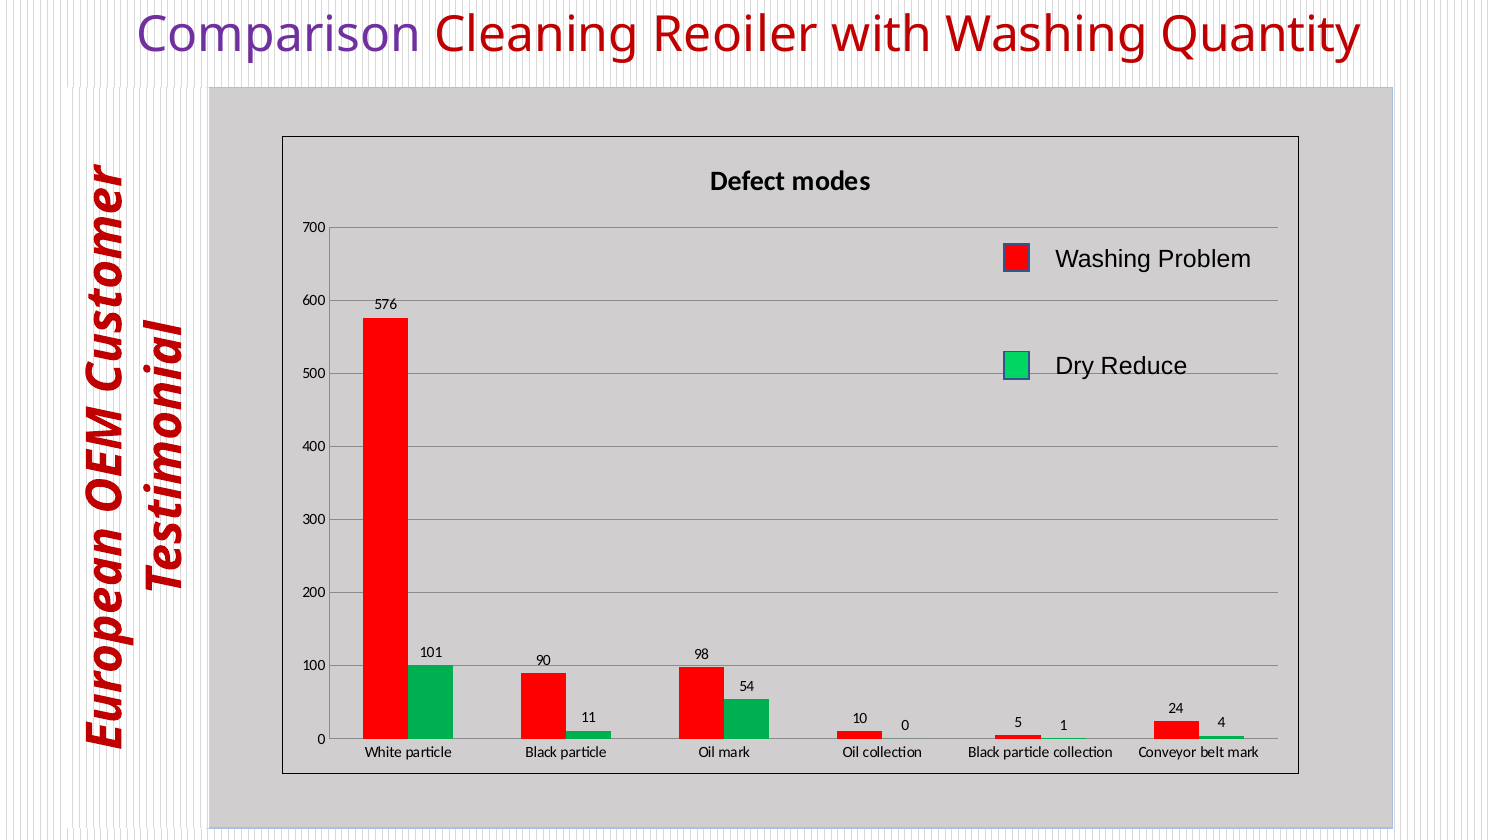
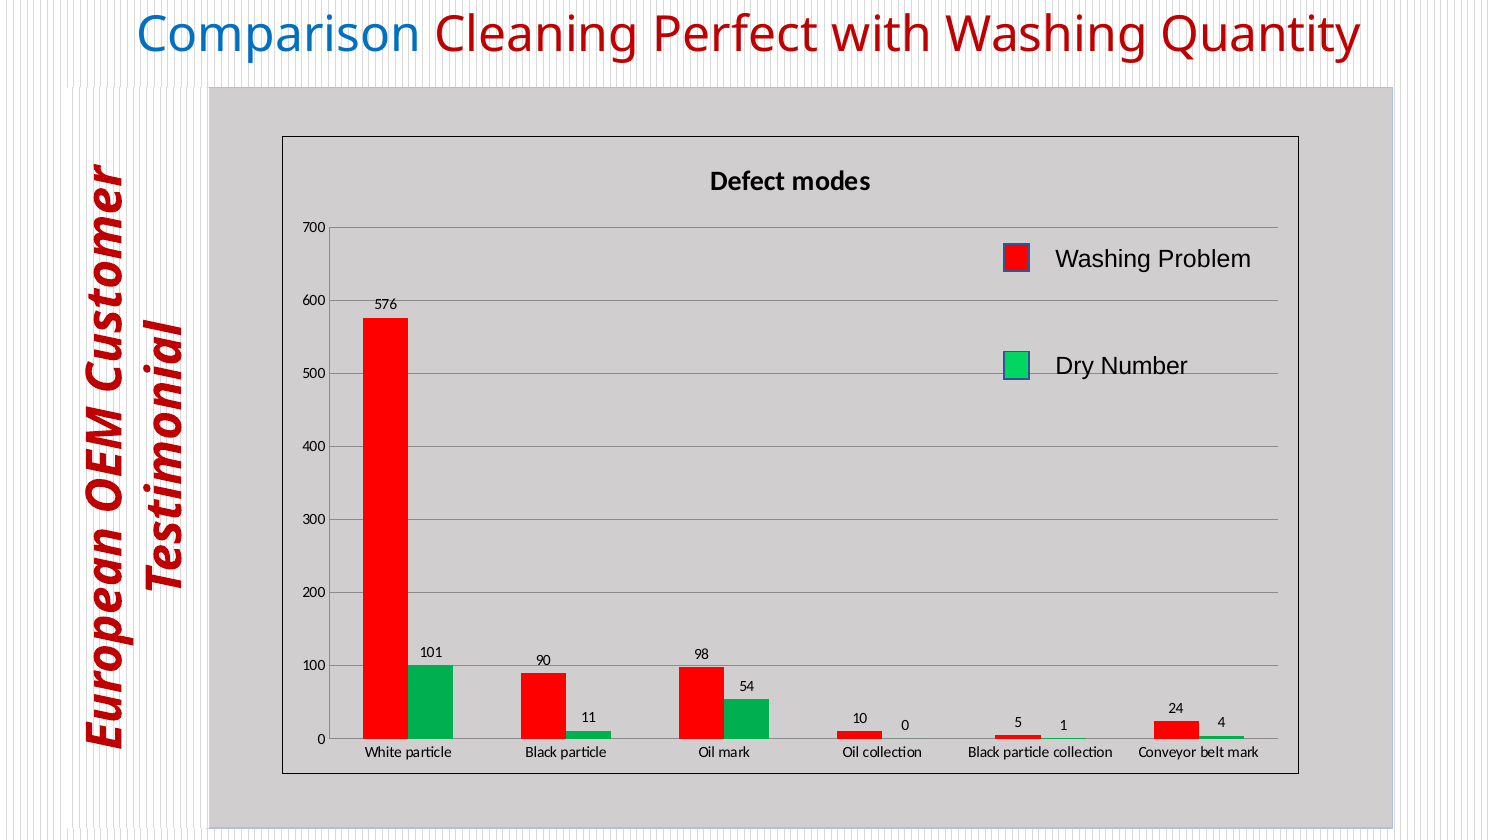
Comparison colour: purple -> blue (279, 35)
Reoiler: Reoiler -> Perfect (736, 35)
Reduce: Reduce -> Number (1144, 367)
